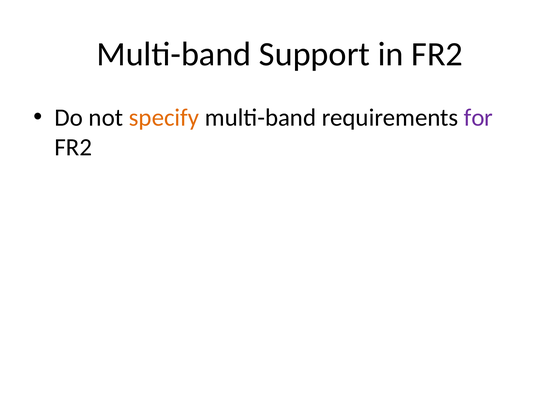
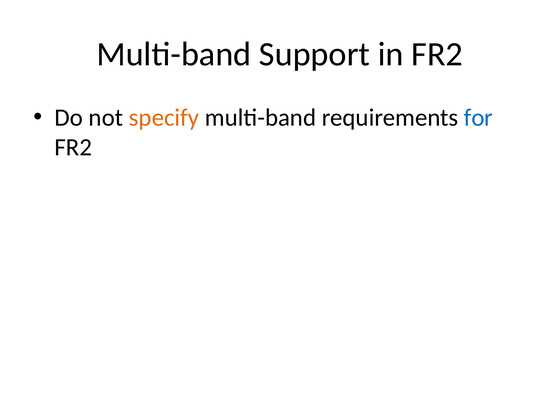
for colour: purple -> blue (478, 117)
